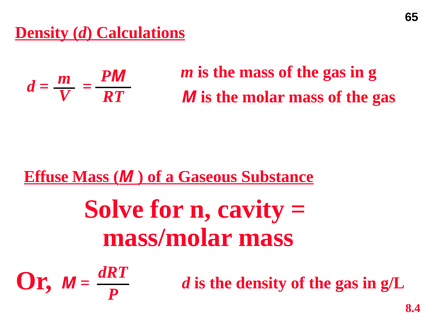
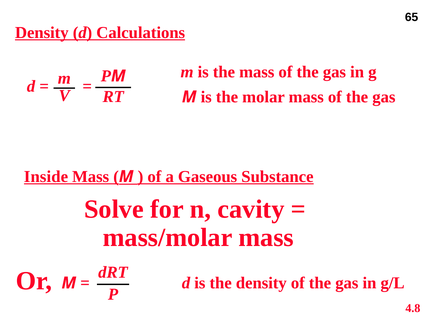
Effuse: Effuse -> Inside (46, 176)
8.4: 8.4 -> 4.8 (413, 308)
